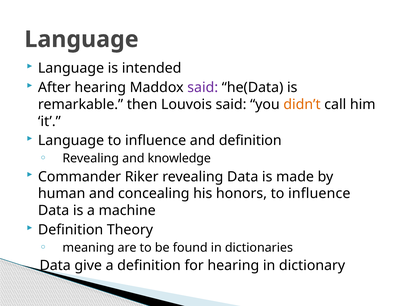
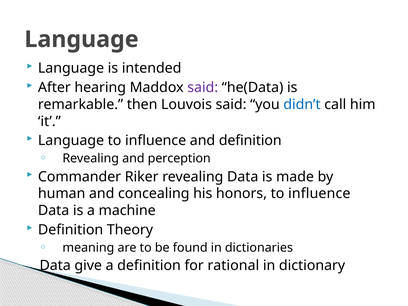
didn’t colour: orange -> blue (302, 104)
knowledge: knowledge -> perception (179, 158)
for hearing: hearing -> rational (233, 266)
